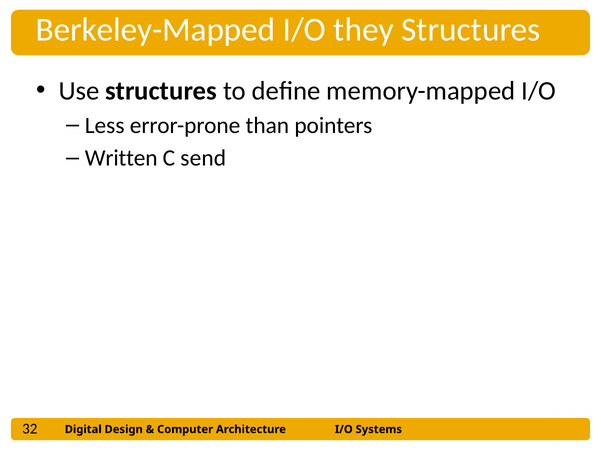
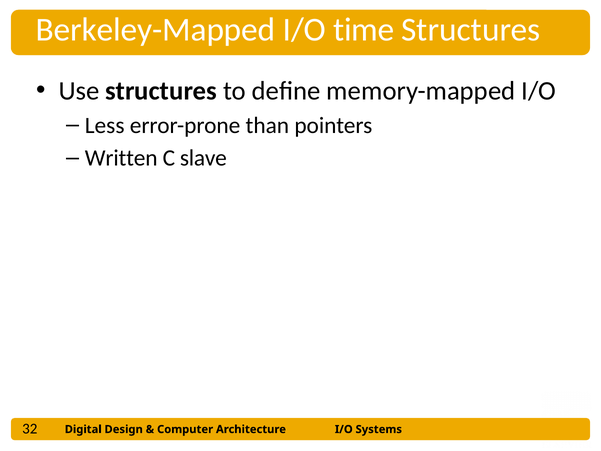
they: they -> time (364, 30)
send: send -> slave (203, 158)
